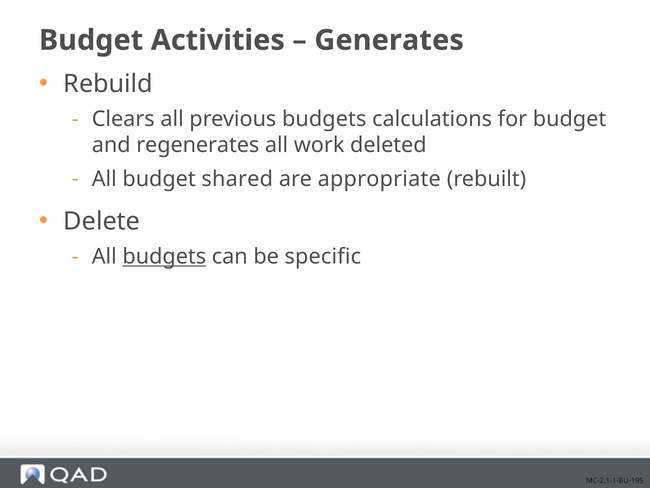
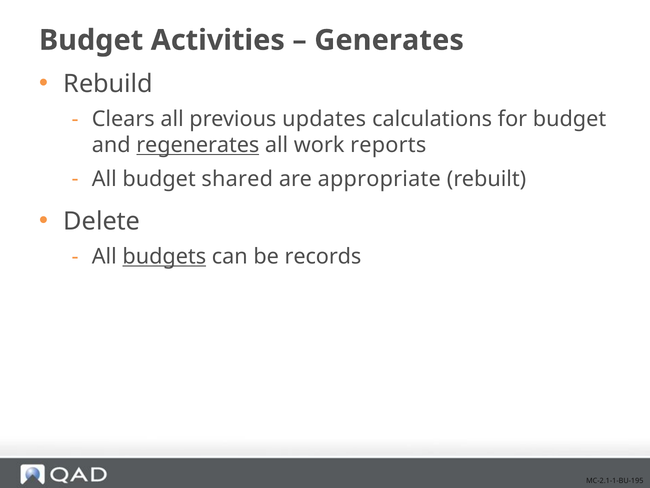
previous budgets: budgets -> updates (324, 119)
regenerates underline: none -> present (198, 145)
deleted: deleted -> reports (388, 145)
specific: specific -> records (323, 256)
